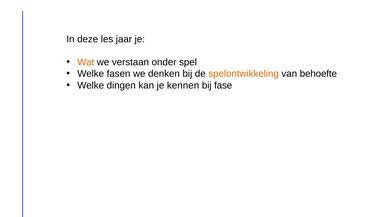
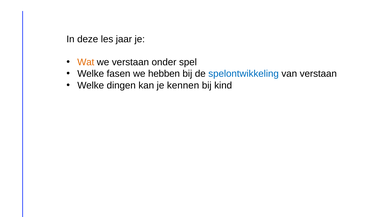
denken: denken -> hebben (164, 74)
spelontwikkeling colour: orange -> blue (244, 74)
van behoefte: behoefte -> verstaan (318, 74)
fase: fase -> kind (223, 86)
